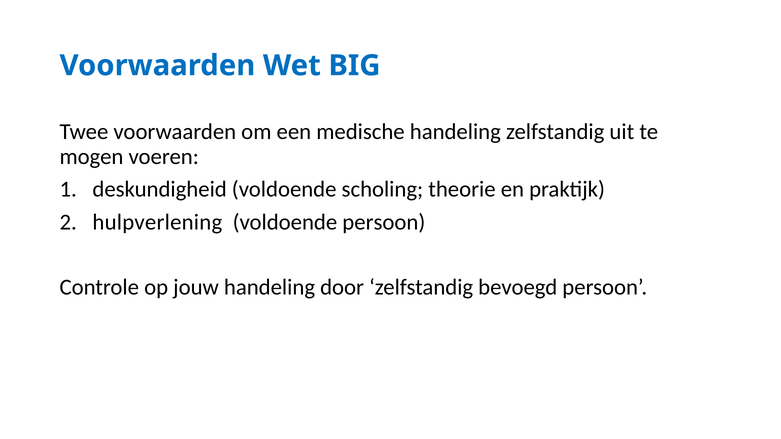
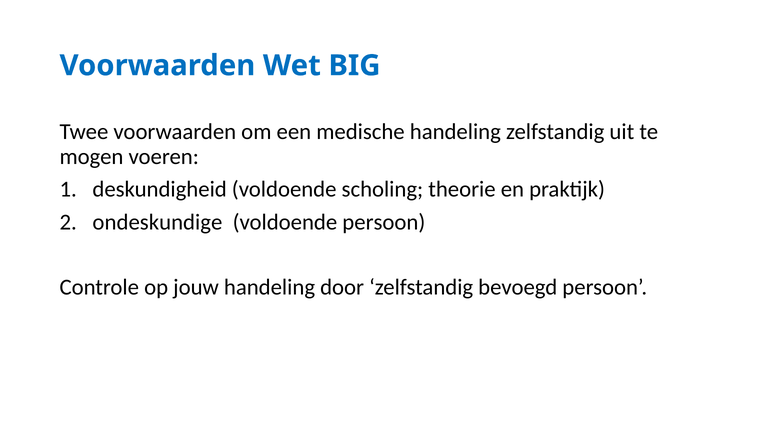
hulpverlening: hulpverlening -> ondeskundige (157, 222)
